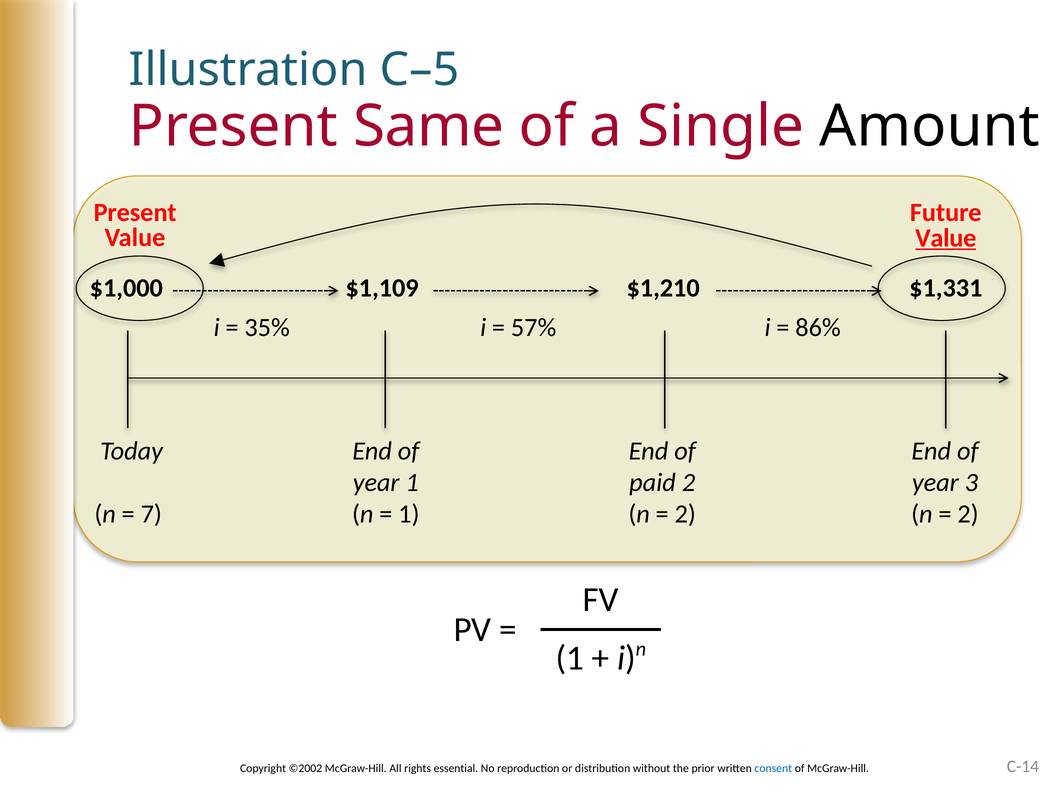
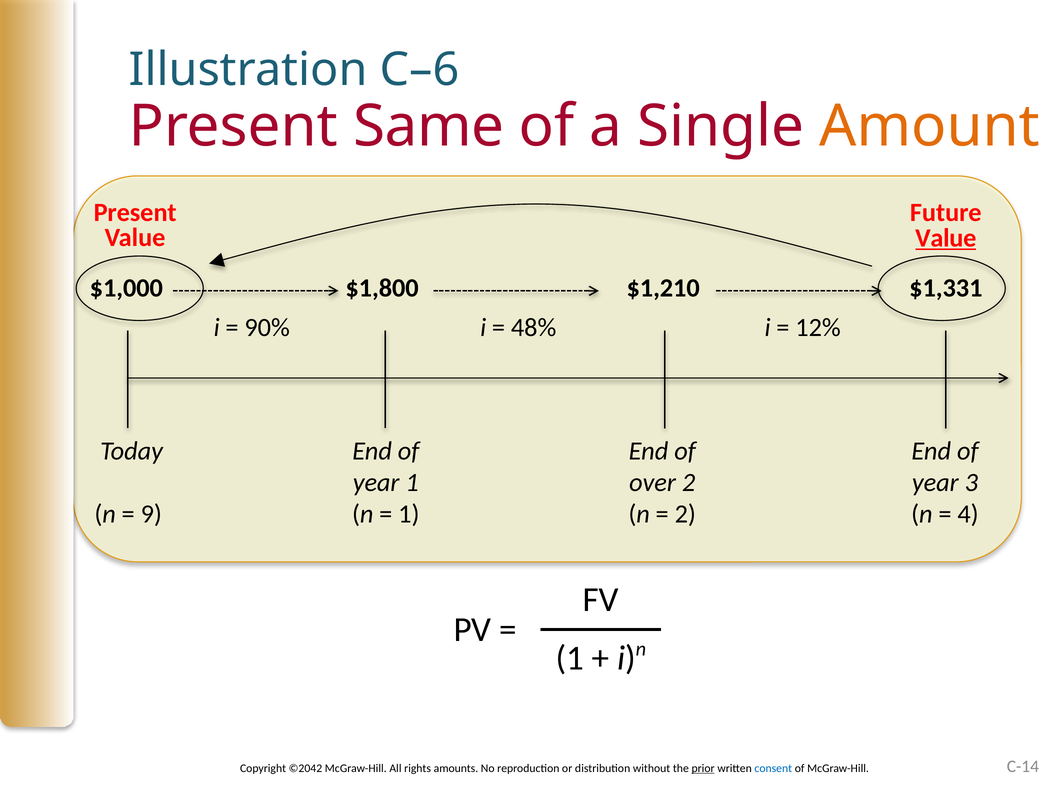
C–5: C–5 -> C–6 (420, 70)
Amount colour: black -> orange (930, 126)
$1,109: $1,109 -> $1,800 (382, 288)
35%: 35% -> 90% (267, 328)
57%: 57% -> 48% (534, 328)
86%: 86% -> 12% (818, 328)
paid: paid -> over (653, 483)
7: 7 -> 9 (151, 514)
2: 2 -> 4 (968, 514)
©2002: ©2002 -> ©2042 (305, 768)
essential: essential -> amounts (456, 768)
prior underline: none -> present (703, 768)
